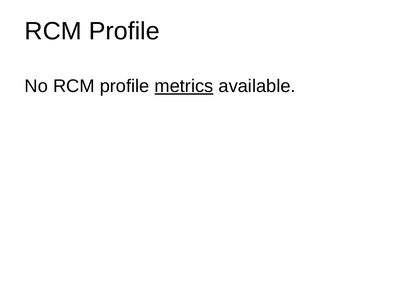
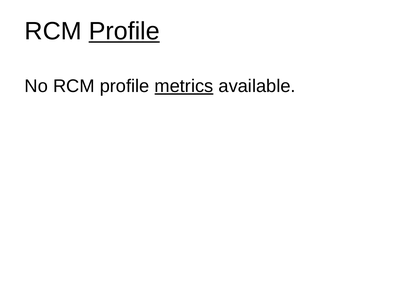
Profile underline: none -> present (124, 31)
